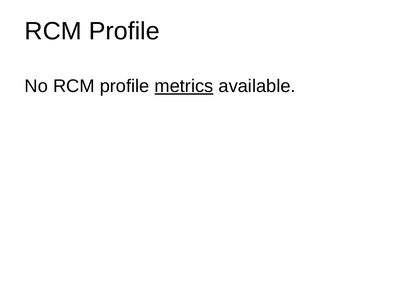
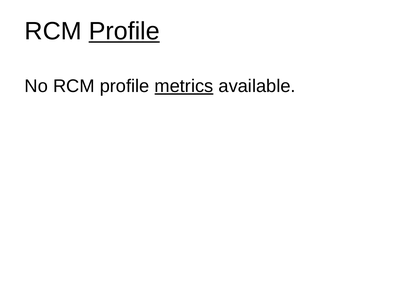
Profile underline: none -> present (124, 31)
